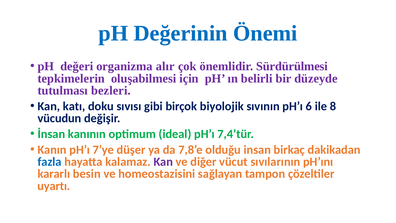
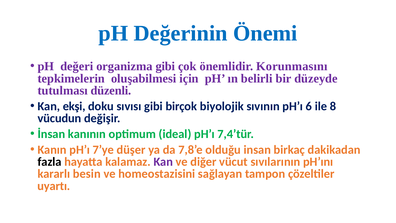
organizma alır: alır -> gibi (165, 66)
Sürdürülmesi: Sürdürülmesi -> Korunmasını (292, 66)
bezleri: bezleri -> düzenli (111, 90)
katı: katı -> ekşi (74, 106)
fazla colour: blue -> black (50, 162)
